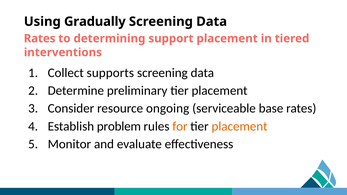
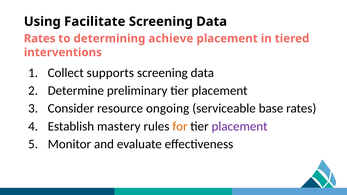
Gradually: Gradually -> Facilitate (95, 22)
support: support -> achieve (171, 39)
problem: problem -> mastery (119, 126)
placement colour: orange -> purple (240, 126)
